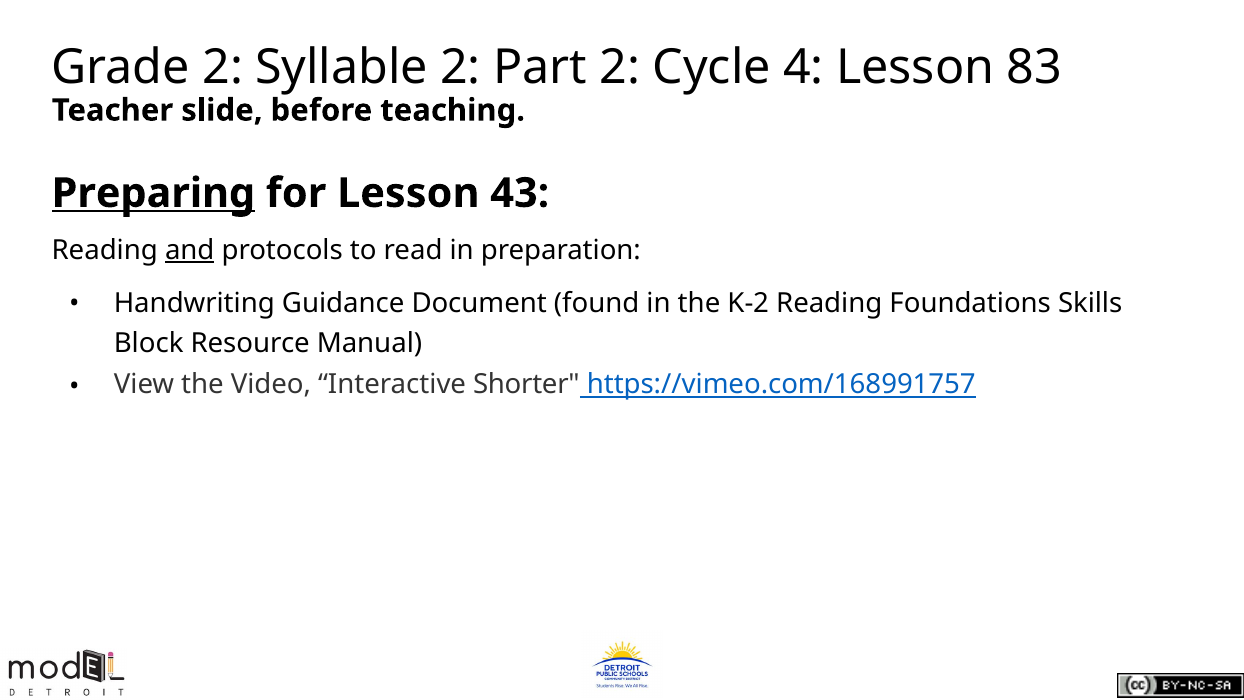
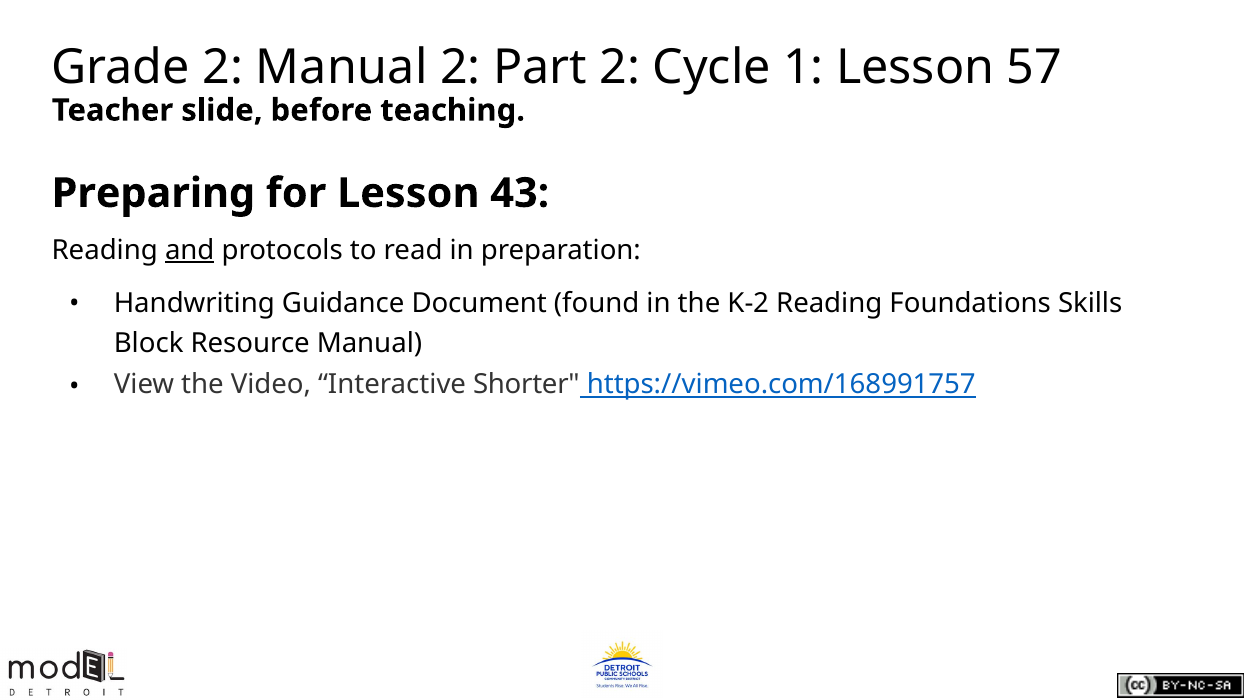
2 Syllable: Syllable -> Manual (341, 67)
4: 4 -> 1 (804, 67)
83: 83 -> 57 (1034, 67)
Preparing underline: present -> none (153, 193)
